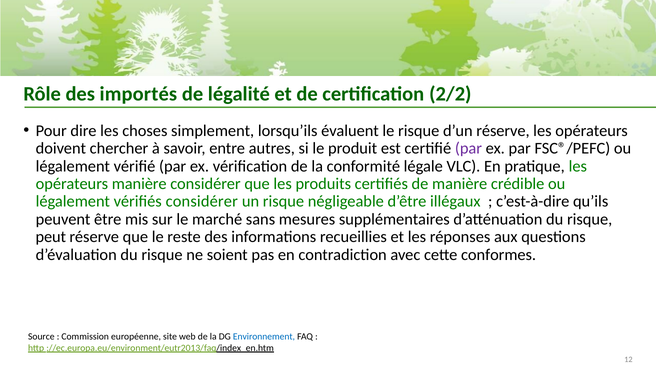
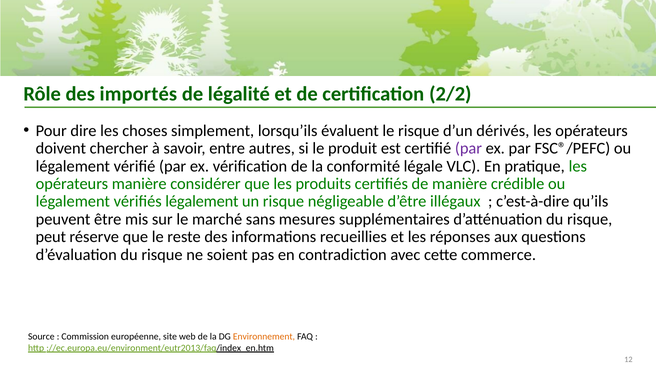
d’un réserve: réserve -> dérivés (503, 131)
vérifiés considérer: considérer -> légalement (202, 202)
conformes: conformes -> commerce (499, 255)
Environnement colour: blue -> orange (264, 337)
